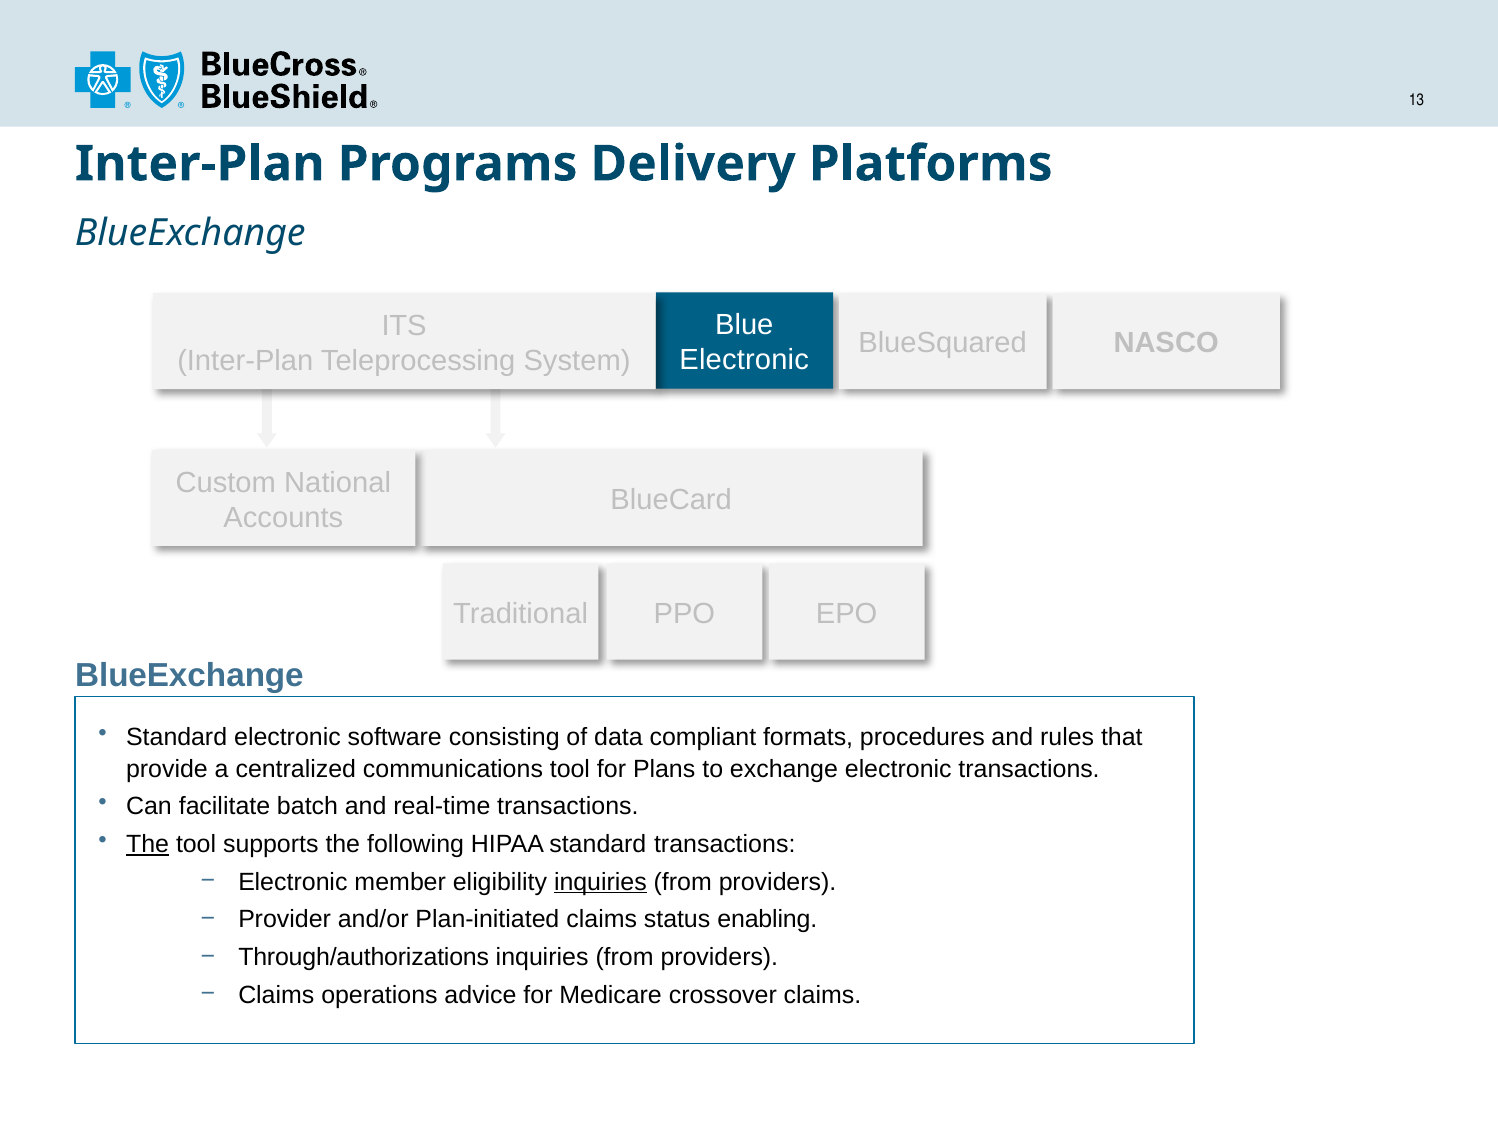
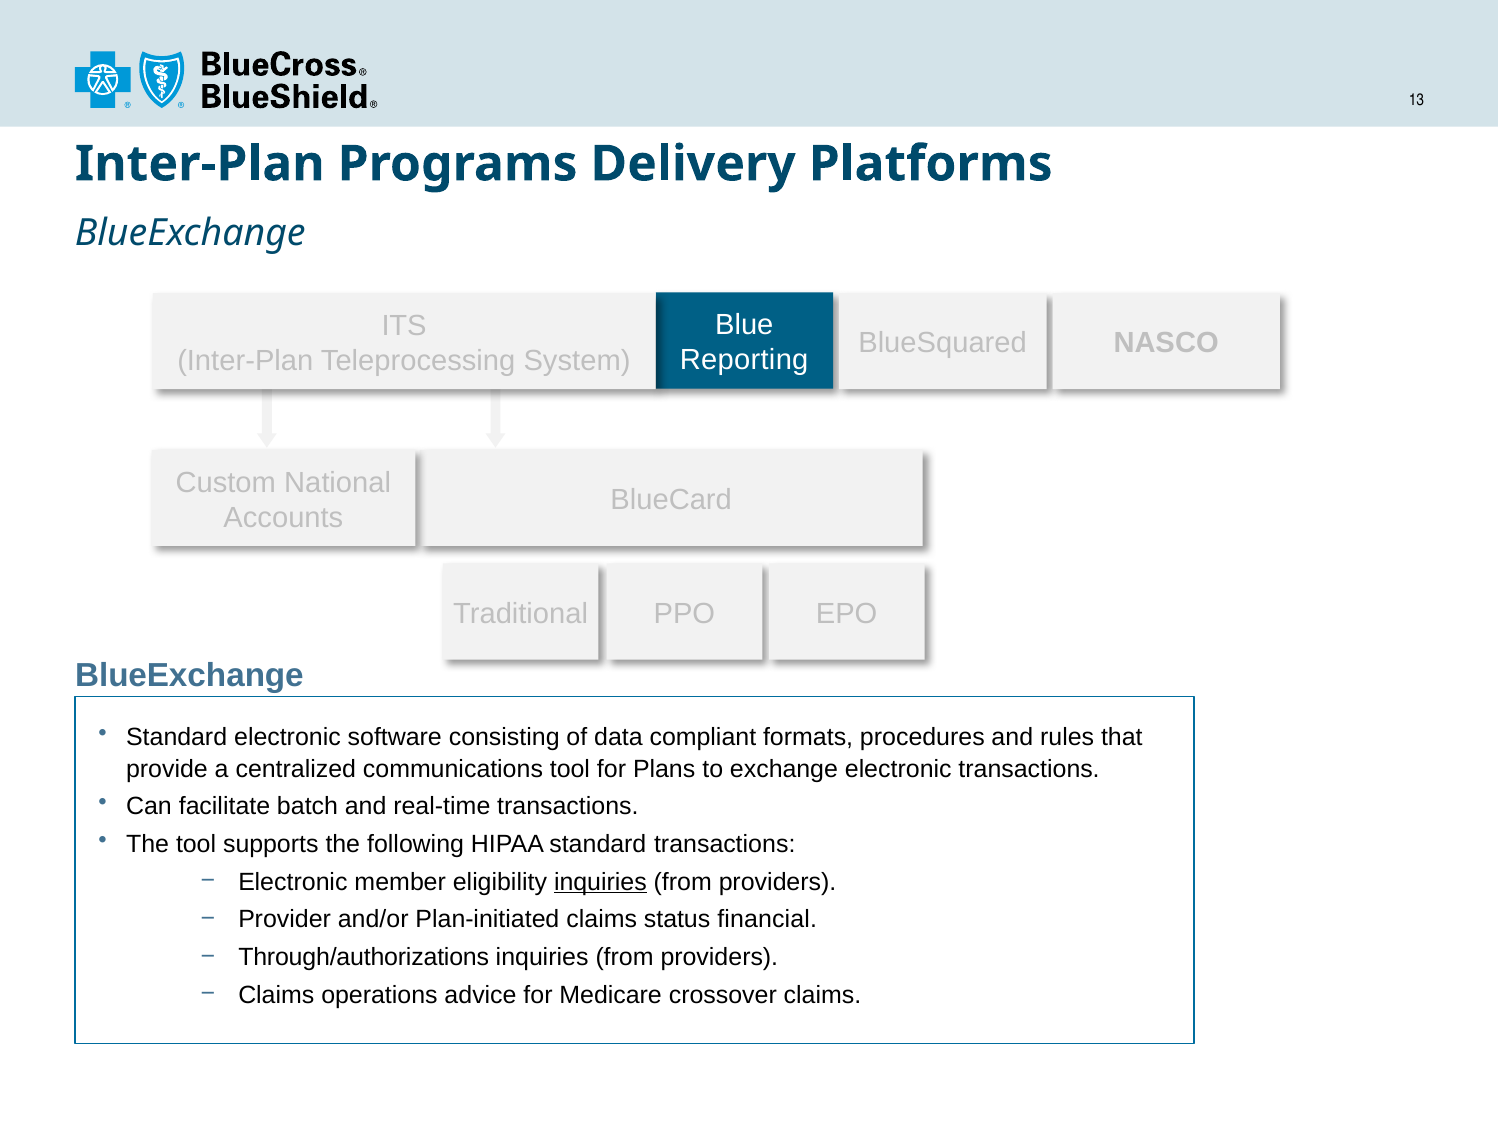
Electronic: Electronic -> Reporting (744, 360)
The underline: present -> none (148, 845)
enabling: enabling -> financial (767, 920)
